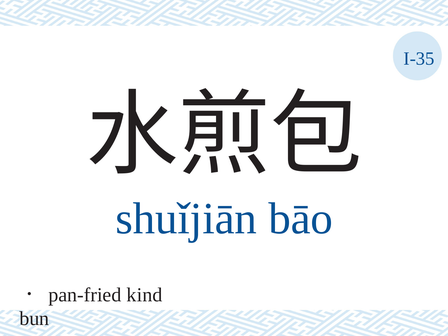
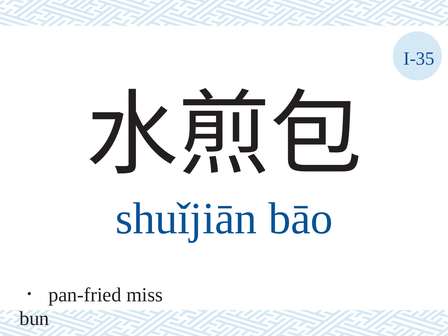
kind: kind -> miss (145, 295)
